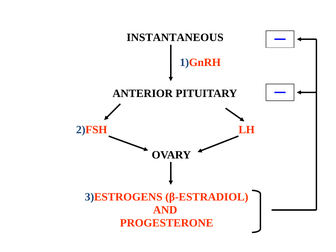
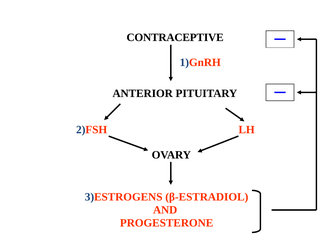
INSTANTANEOUS: INSTANTANEOUS -> CONTRACEPTIVE (175, 37)
